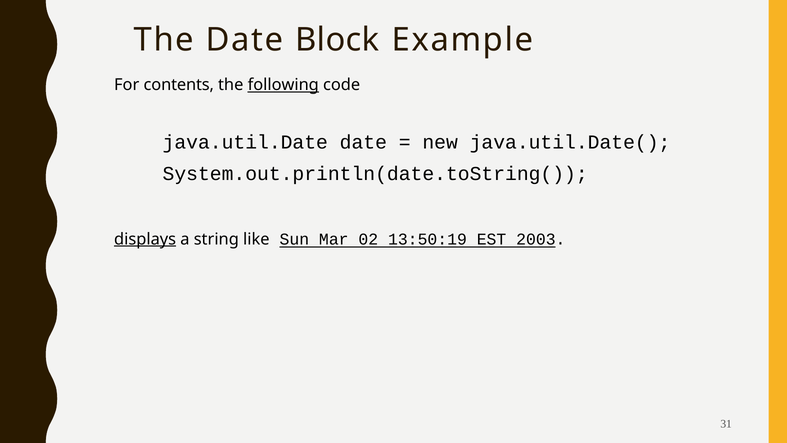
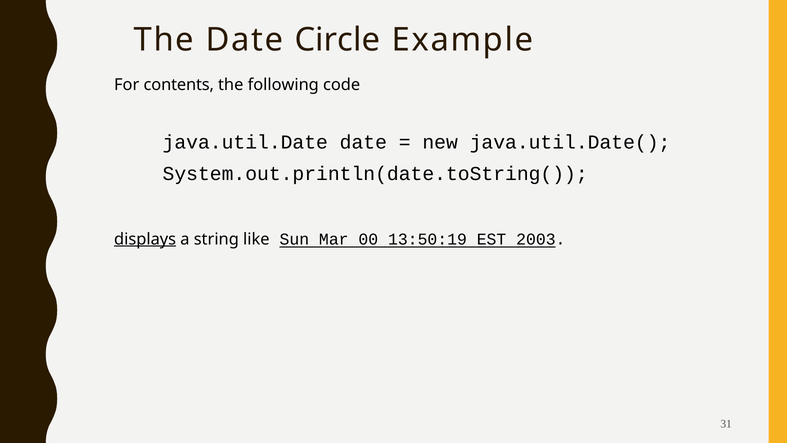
Block: Block -> Circle (337, 40)
following underline: present -> none (283, 85)
02: 02 -> 00 (368, 239)
